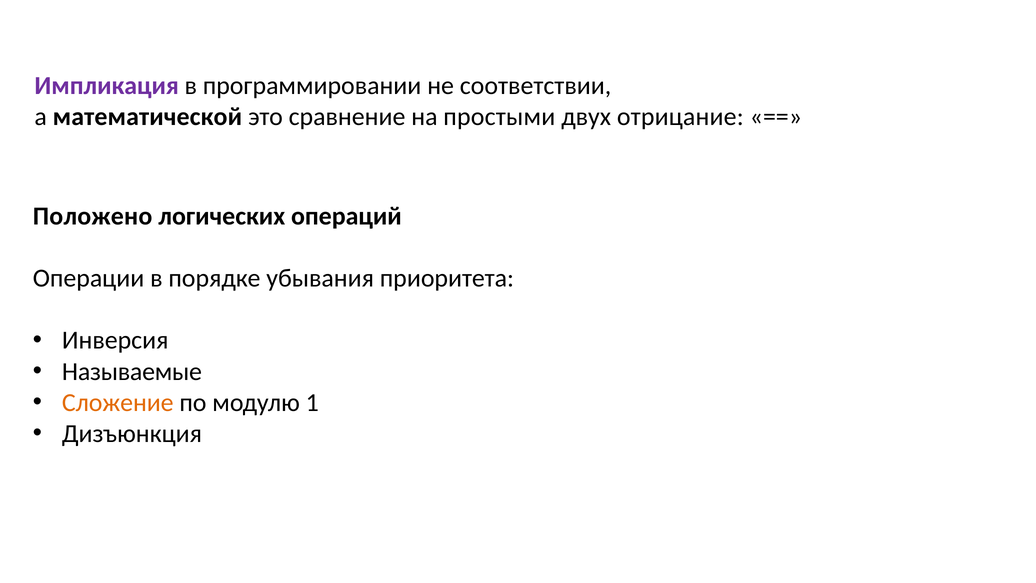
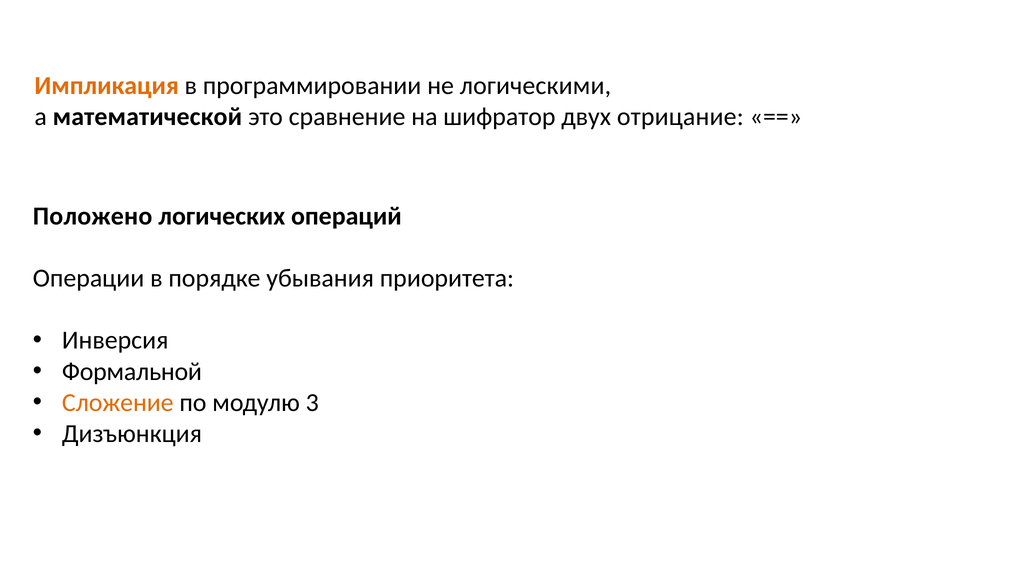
Импликация colour: purple -> orange (107, 86)
соответствии: соответствии -> логическими (535, 86)
простыми: простыми -> шифратор (499, 117)
Называемые: Называемые -> Формальной (132, 371)
1: 1 -> 3 (312, 402)
